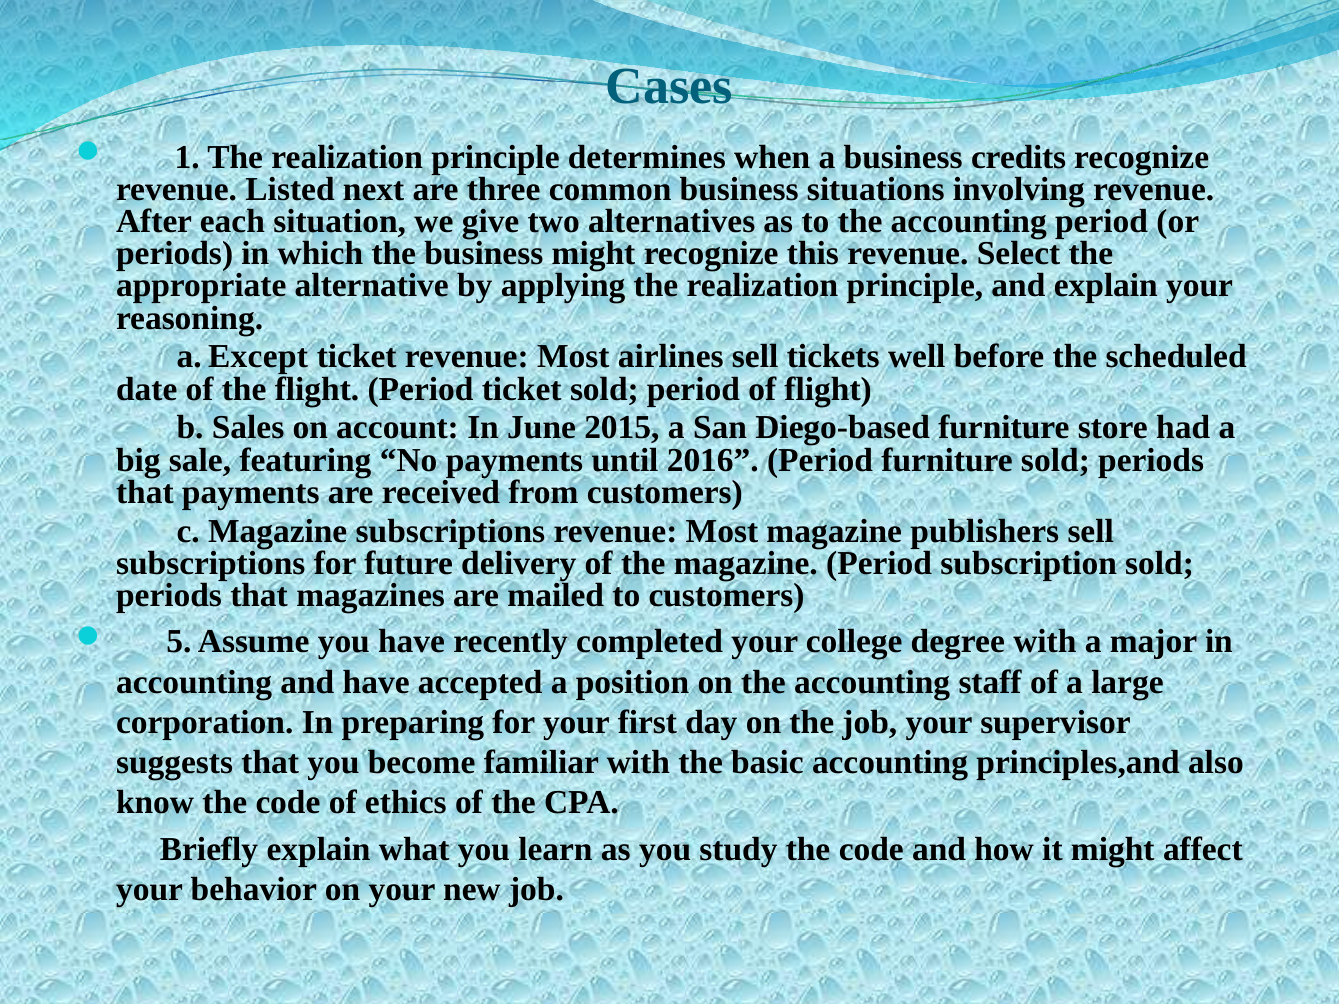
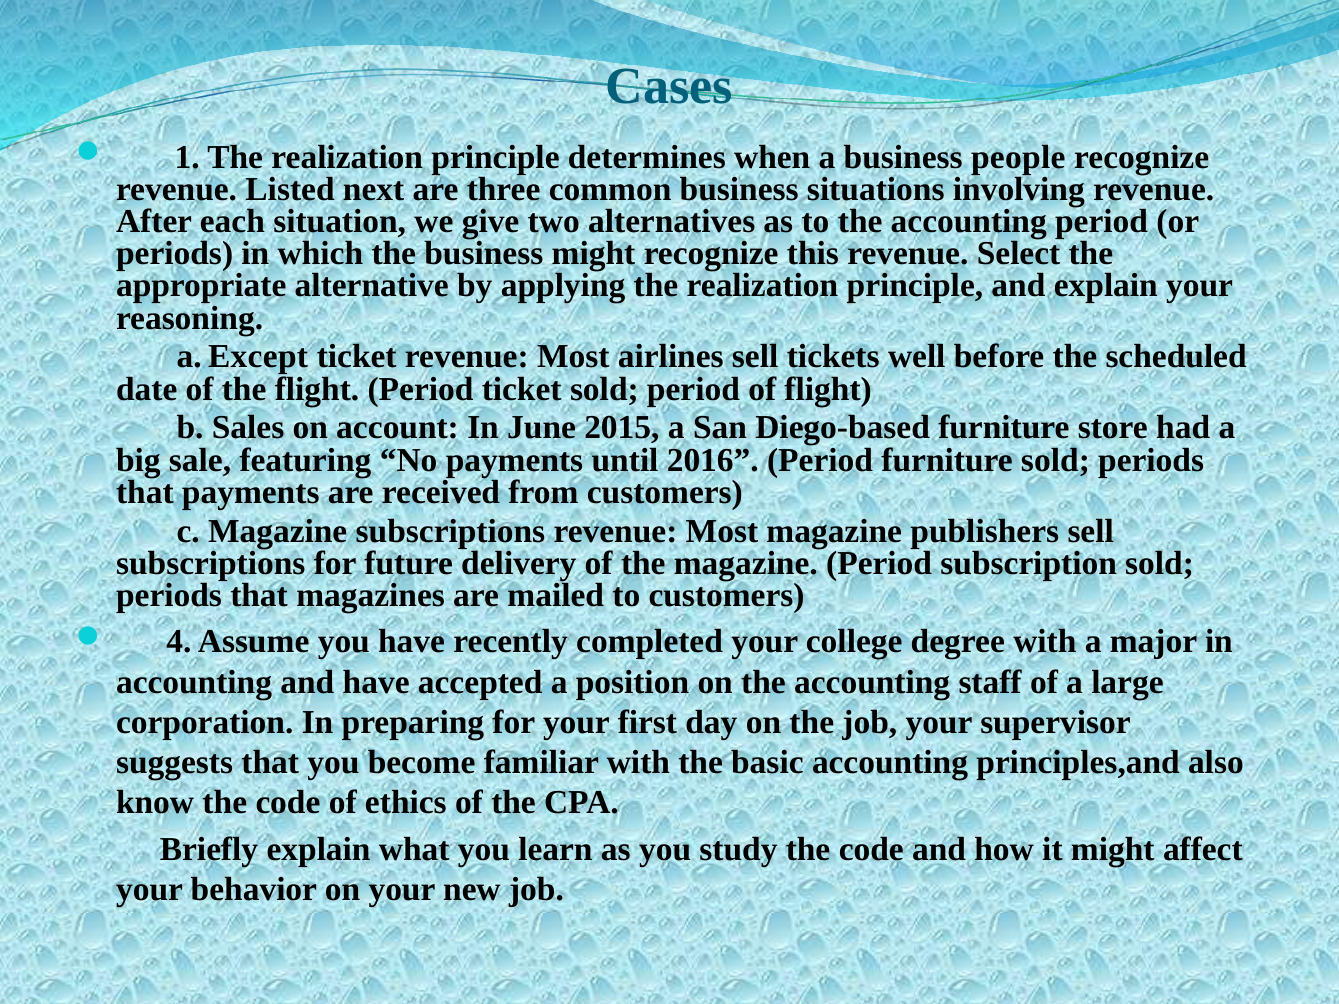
credits: credits -> people (1018, 157)
5: 5 -> 4 (179, 642)
